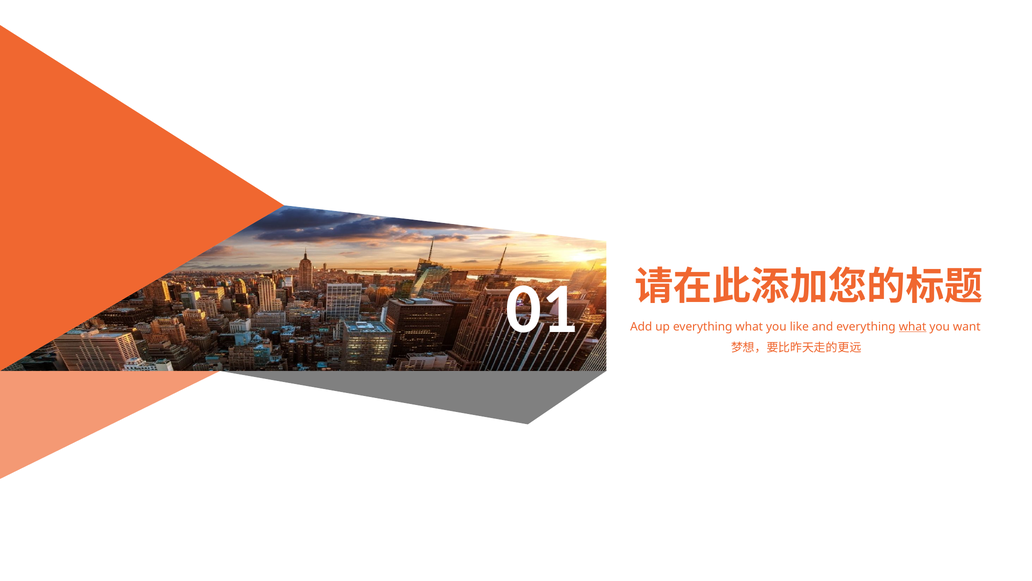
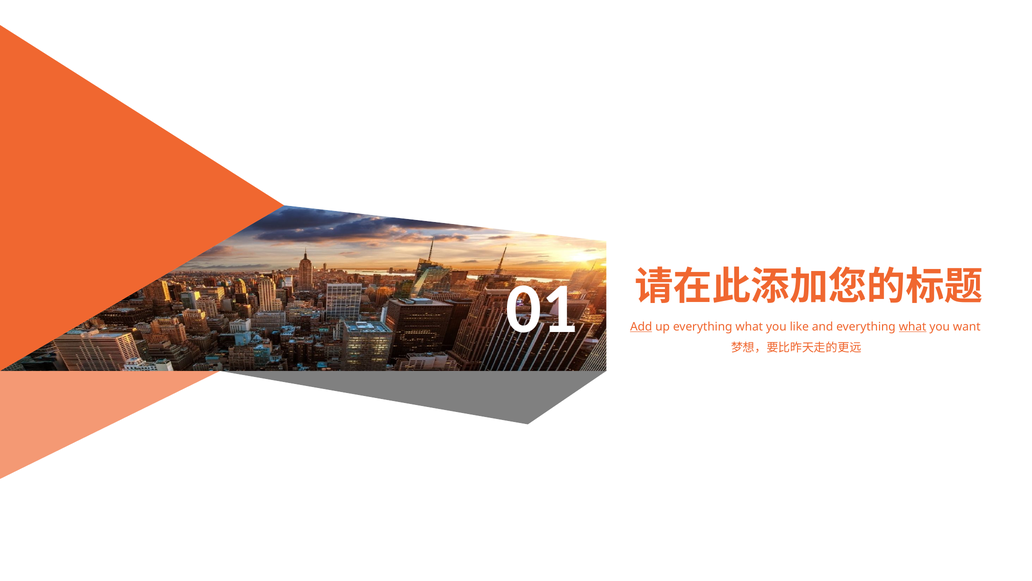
Add underline: none -> present (641, 326)
